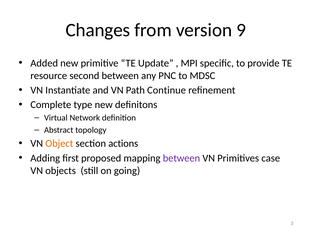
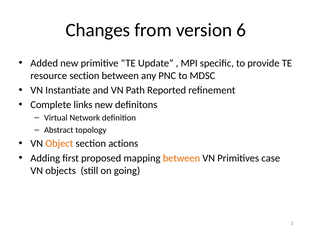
9: 9 -> 6 (241, 30)
resource second: second -> section (84, 76)
Continue: Continue -> Reported (167, 90)
type: type -> links (83, 105)
between colour: purple -> orange (181, 158)
